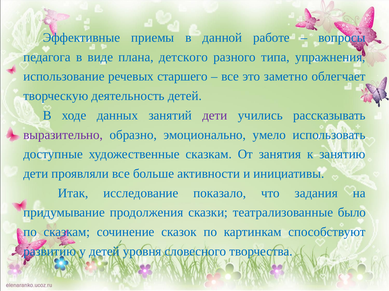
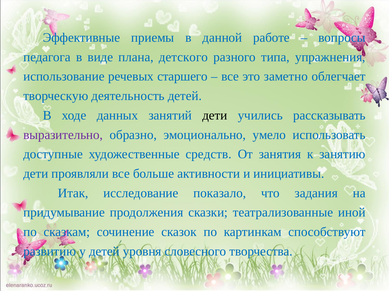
дети colour: purple -> black (215, 116)
художественные сказкам: сказкам -> средств (209, 155)
было: было -> иной (352, 213)
